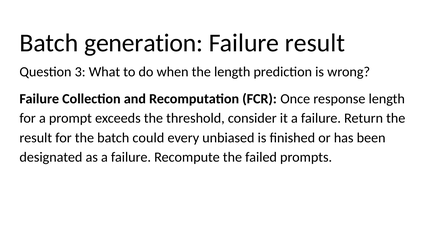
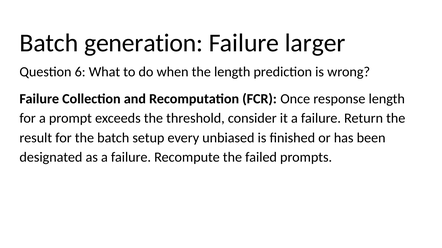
Failure result: result -> larger (315, 43)
3: 3 -> 6 (80, 72)
could: could -> setup (148, 138)
